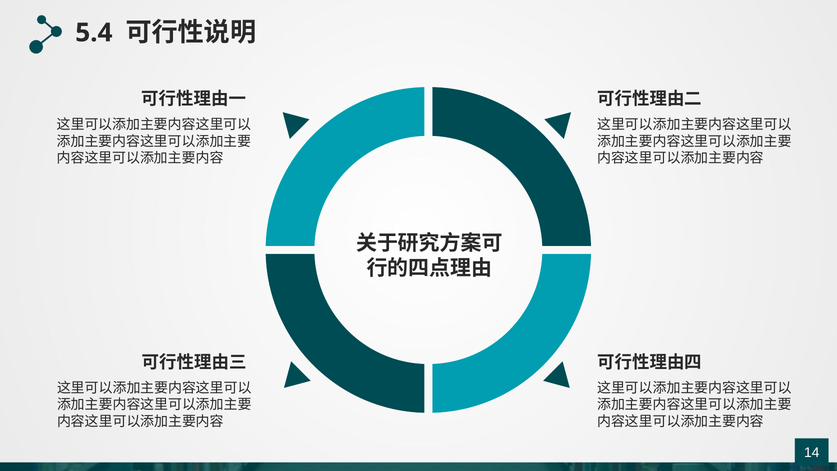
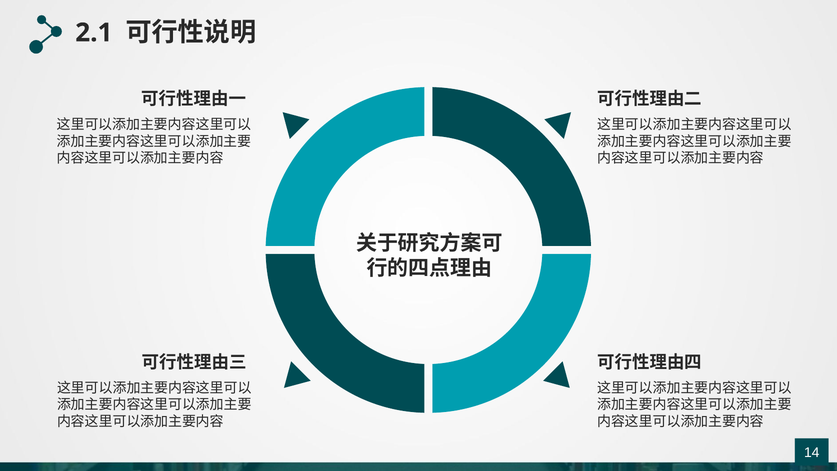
5.4: 5.4 -> 2.1 (94, 33)
